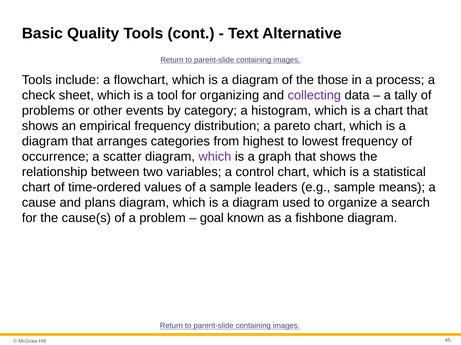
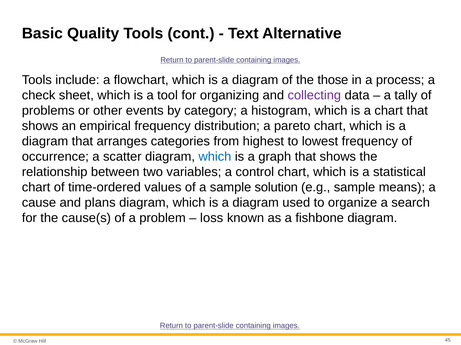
which colour: purple -> blue (215, 157)
leaders: leaders -> solution (276, 188)
goal: goal -> loss (212, 218)
